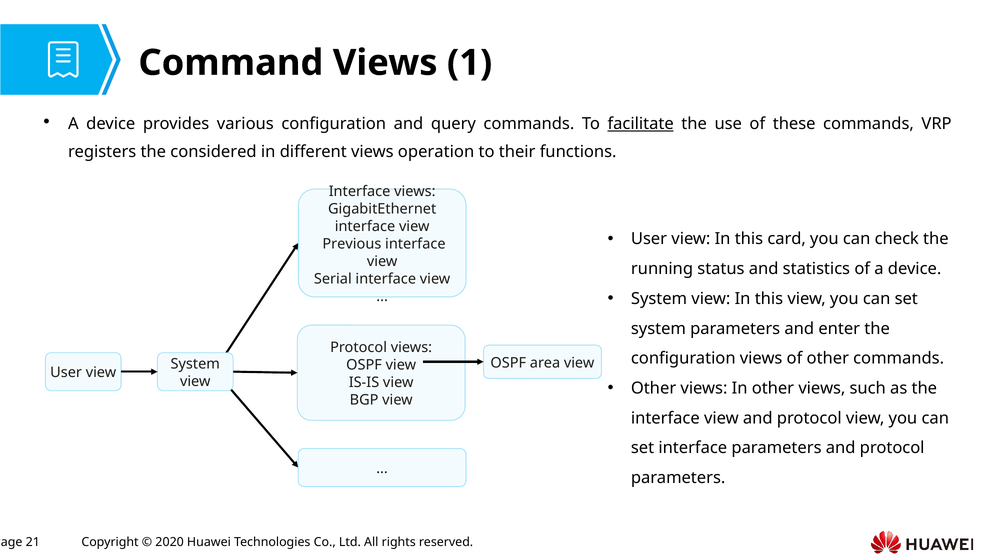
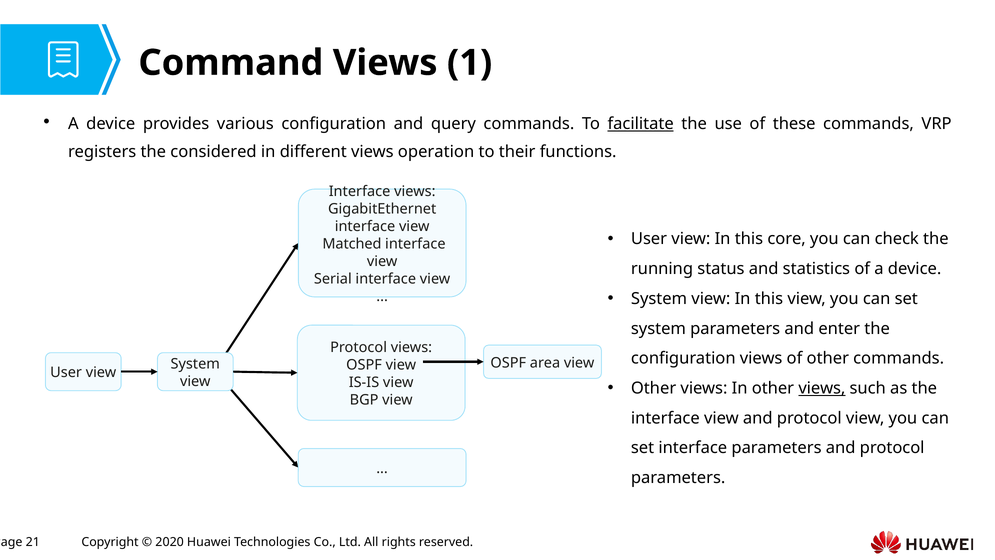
card: card -> core (787, 239)
Previous: Previous -> Matched (352, 244)
views underline: none -> present (822, 388)
